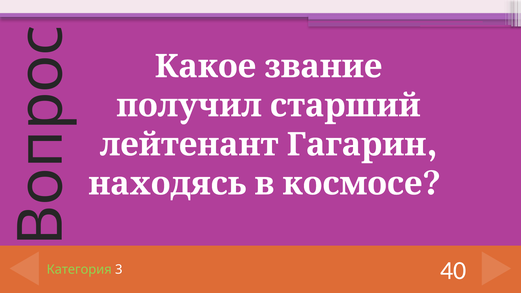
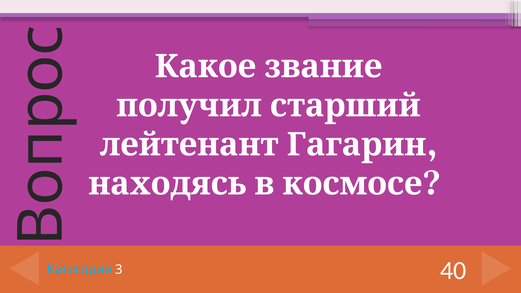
Категория colour: light green -> light blue (79, 269)
